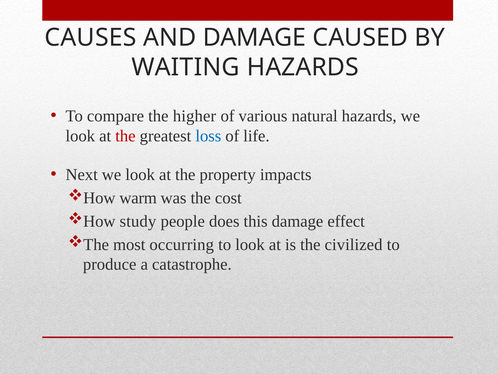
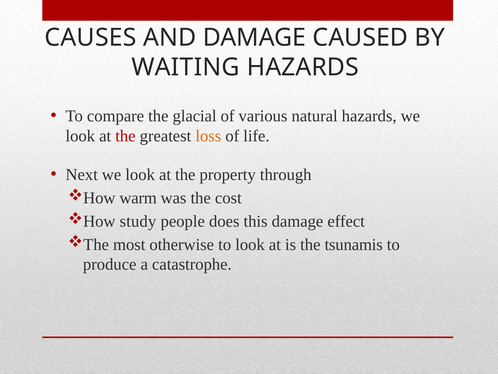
higher: higher -> glacial (195, 116)
loss colour: blue -> orange (208, 136)
impacts: impacts -> through (286, 174)
occurring: occurring -> otherwise (182, 244)
civilized: civilized -> tsunamis (354, 244)
